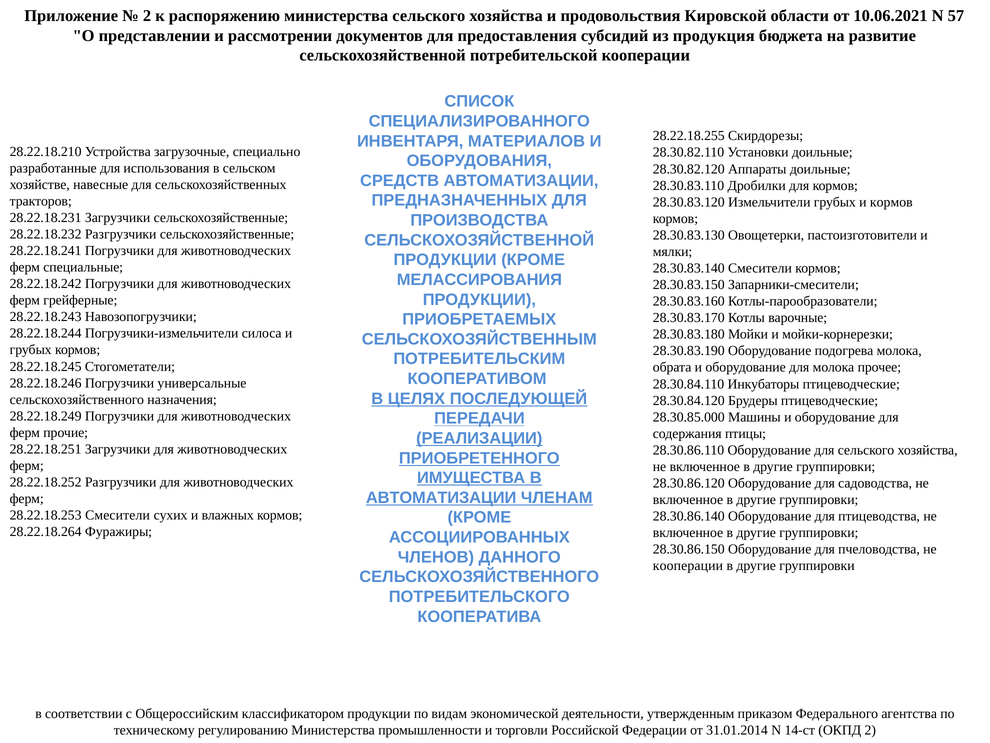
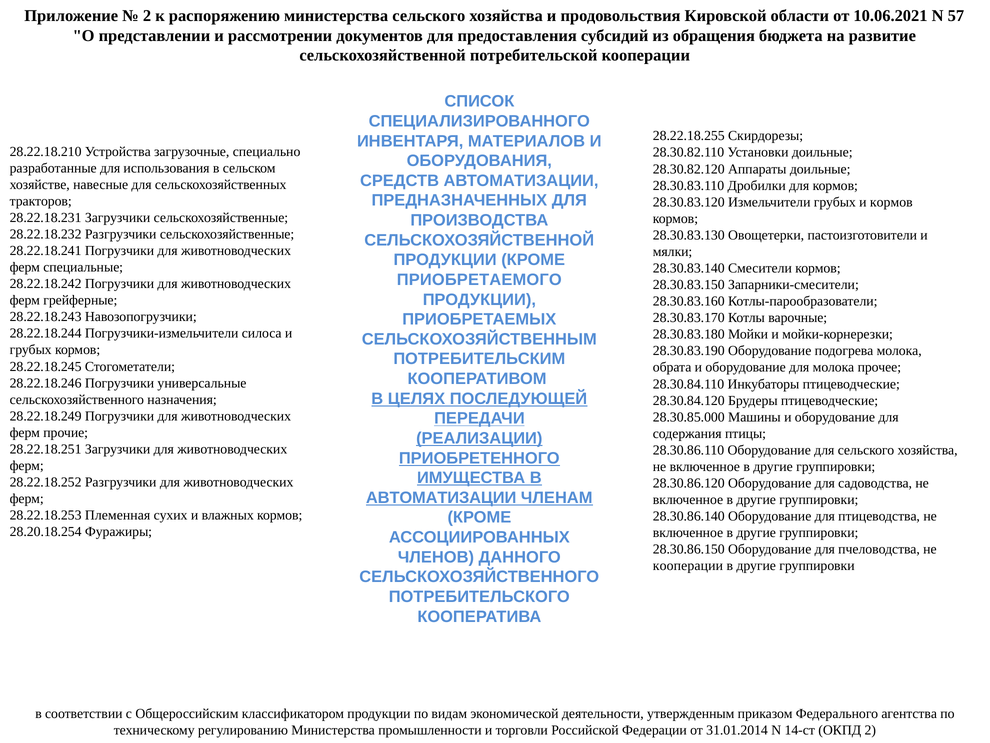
продукция: продукция -> обращения (714, 36)
МЕЛАССИРОВАНИЯ: МЕЛАССИРОВАНИЯ -> ПРИОБРЕТАЕМОГО (479, 280)
28.22.18.253 Смесители: Смесители -> Племенная (118, 515)
28.22.18.264: 28.22.18.264 -> 28.20.18.254 (46, 532)
